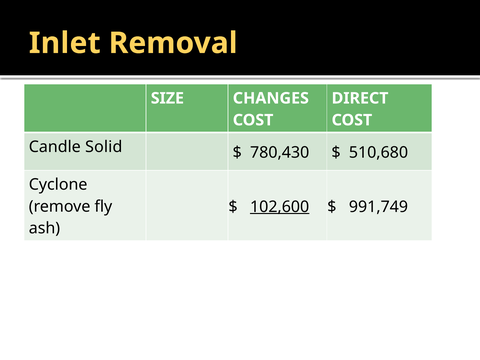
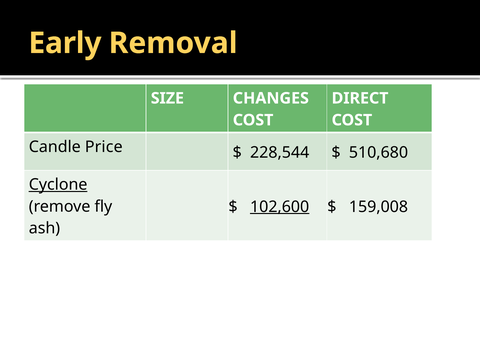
Inlet: Inlet -> Early (65, 43)
Solid: Solid -> Price (104, 147)
780,430: 780,430 -> 228,544 (280, 153)
Cyclone underline: none -> present (58, 185)
991,749: 991,749 -> 159,008 (378, 207)
